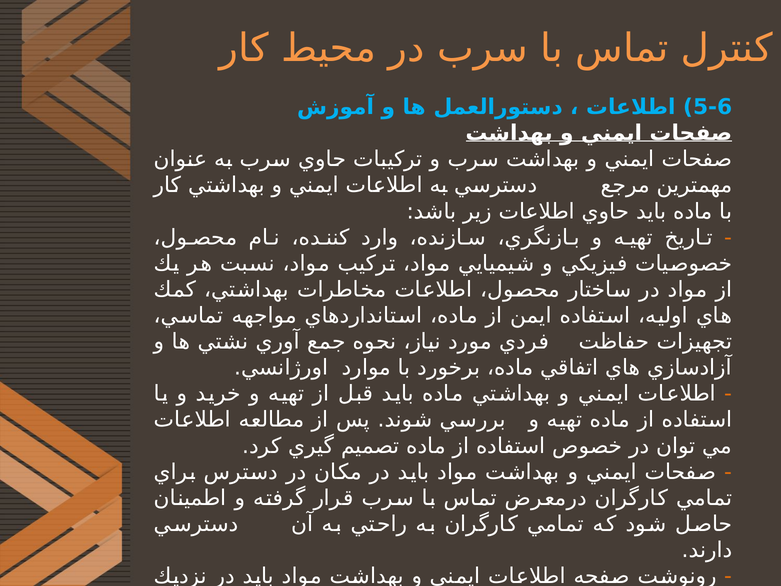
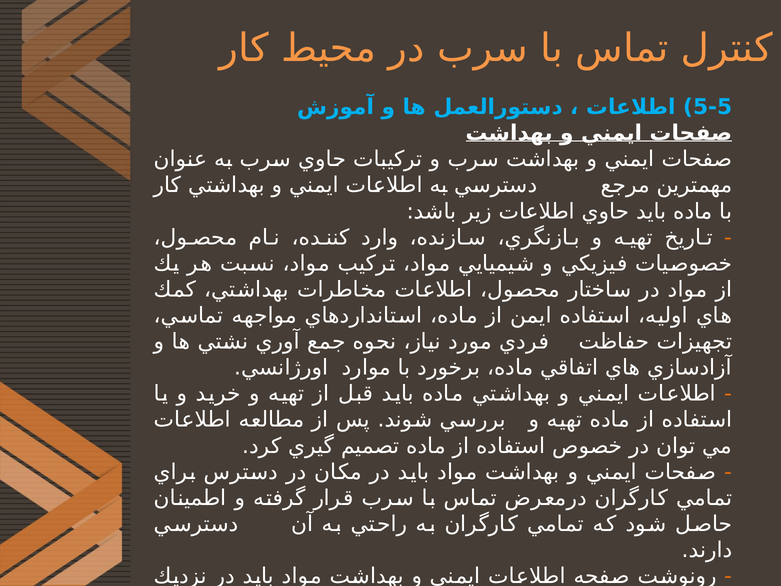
5-6: 5-6 -> 5-5 (713, 107)
